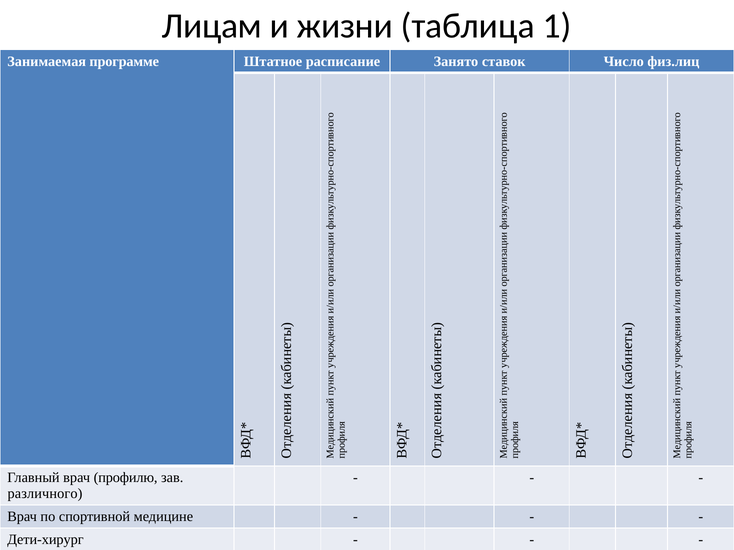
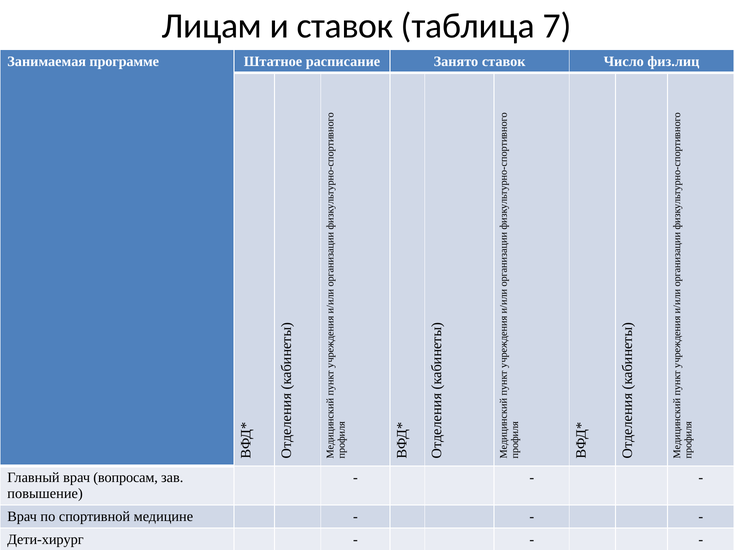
и жизни: жизни -> ставок (345, 26)
1: 1 -> 7 (557, 26)
профилю: профилю -> вопросам (126, 478)
различного: различного -> повышение (45, 494)
